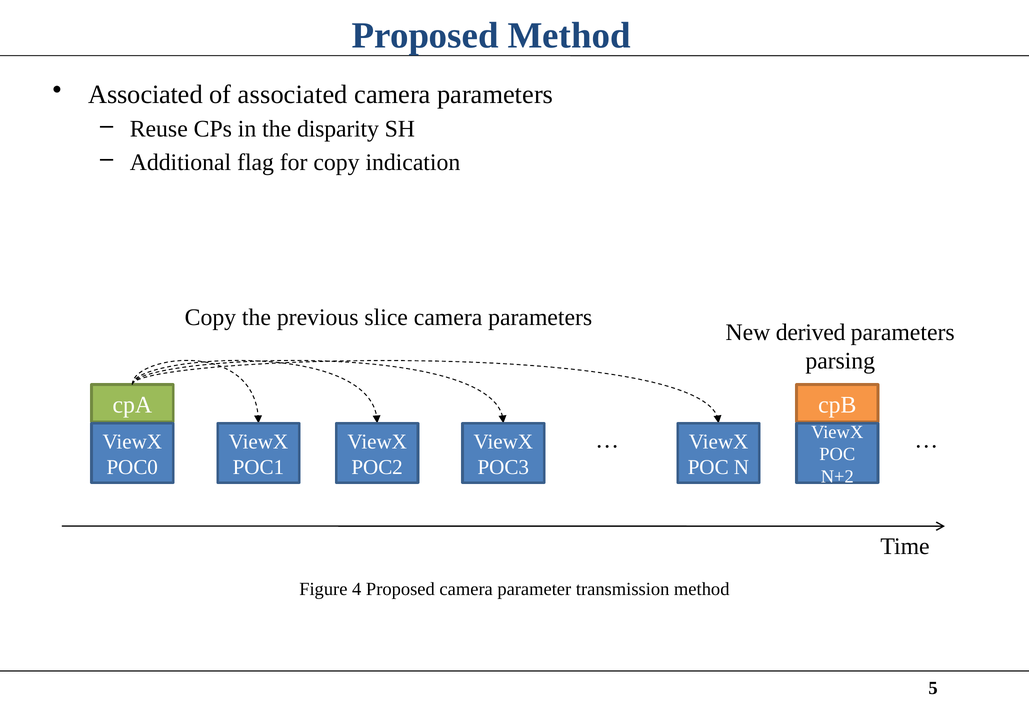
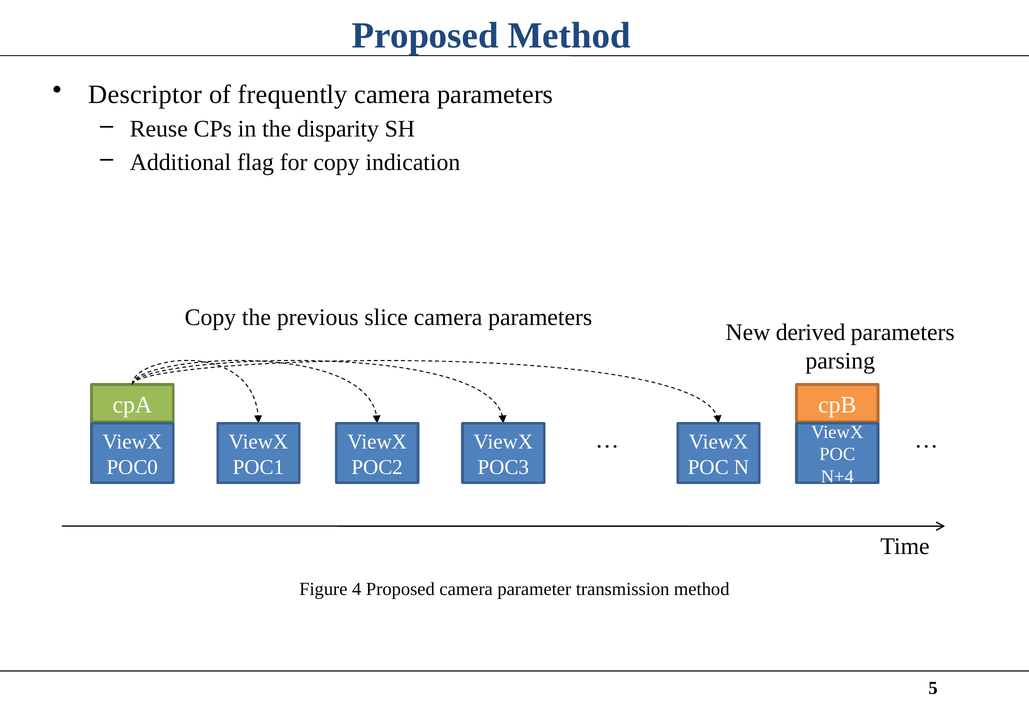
Associated: Associated -> Descriptor (145, 94)
of associated: associated -> frequently (293, 94)
N+2: N+2 -> N+4 (837, 476)
